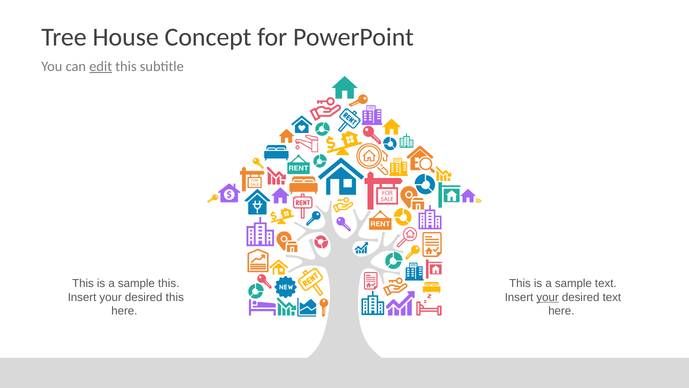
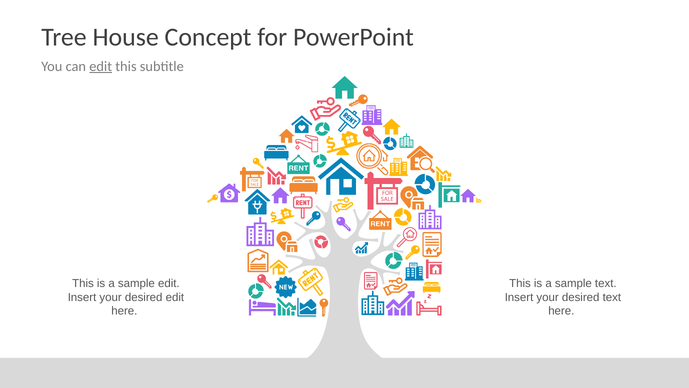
sample this: this -> edit (169, 283)
desired this: this -> edit (175, 297)
your underline: present -> none (548, 297)
